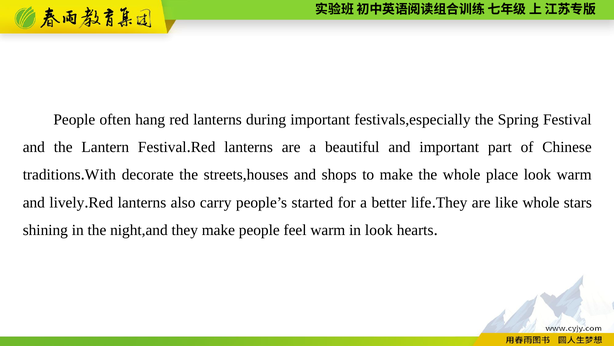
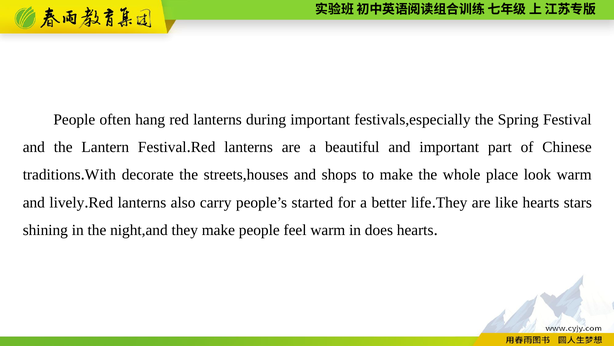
like whole: whole -> hearts (541, 202)
in look: look -> does (379, 230)
